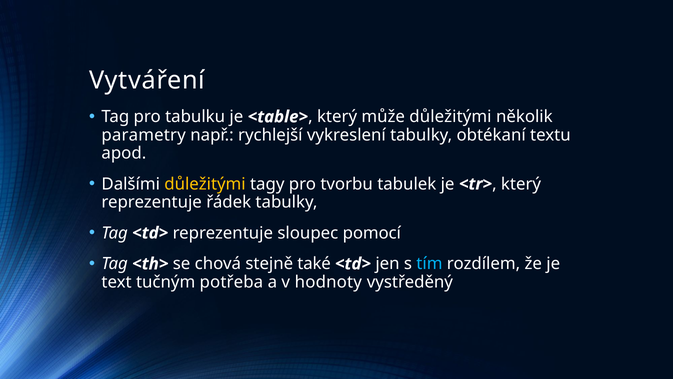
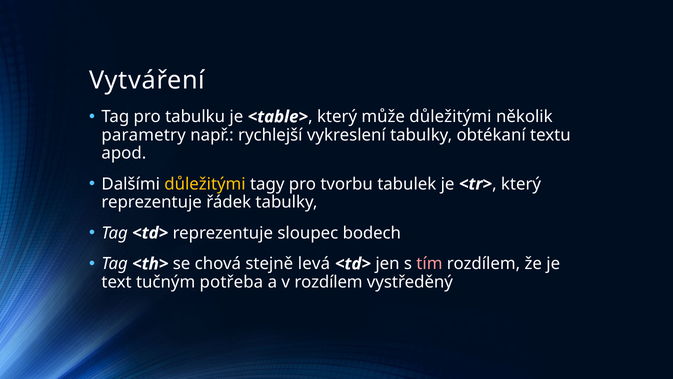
pomocí: pomocí -> bodech (372, 233)
také: také -> levá (314, 264)
tím colour: light blue -> pink (429, 264)
v hodnoty: hodnoty -> rozdílem (328, 282)
